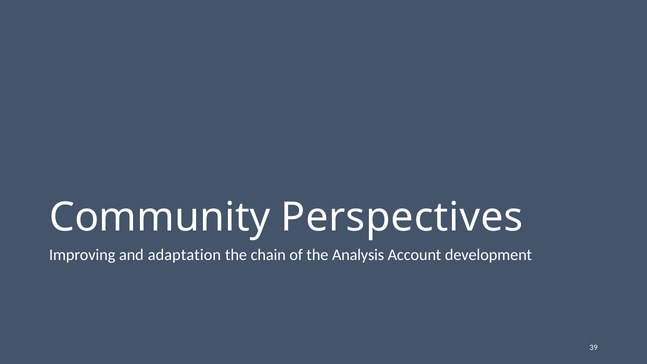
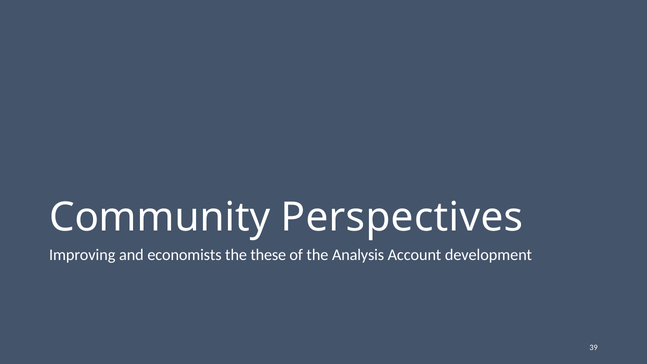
adaptation: adaptation -> economists (185, 255)
chain: chain -> these (268, 255)
